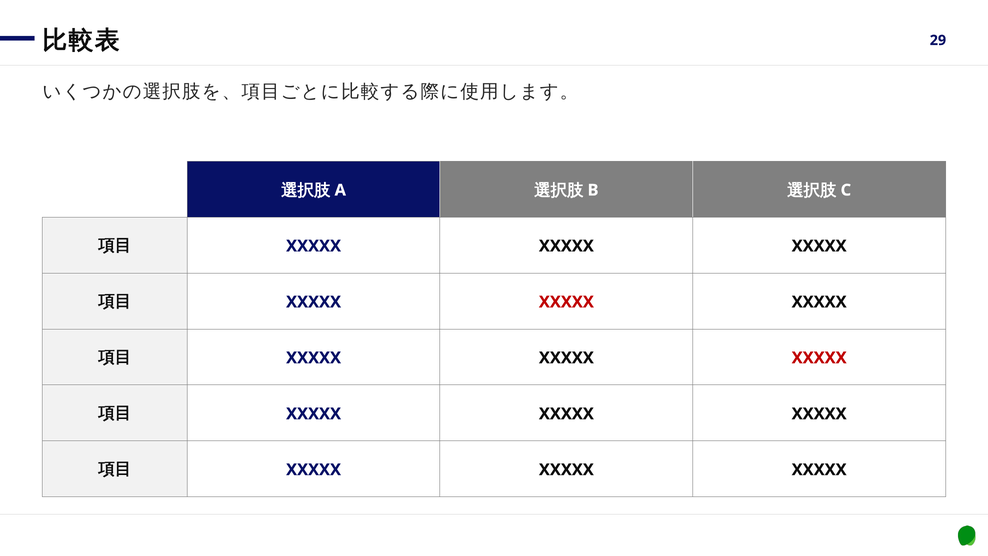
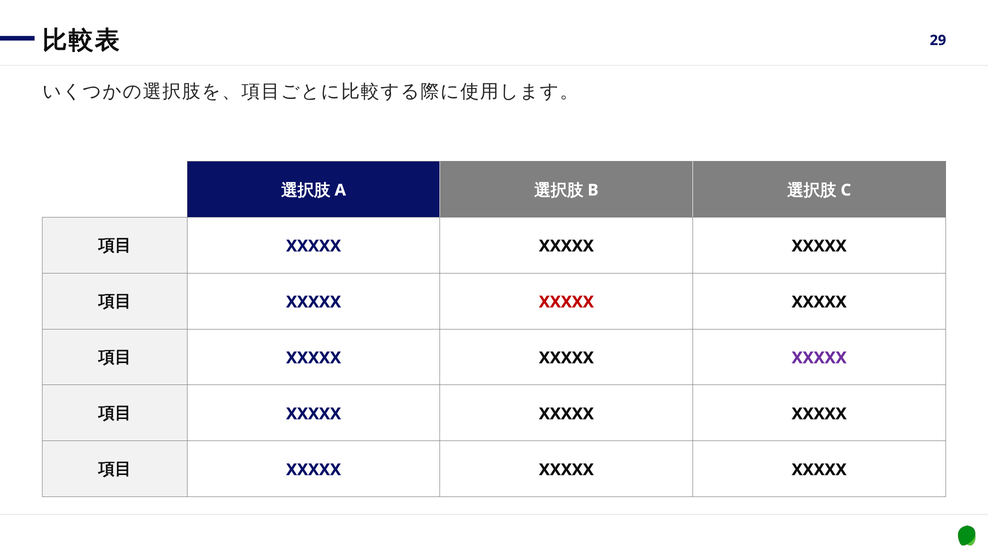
XXXXX colour: red -> purple (819, 358)
